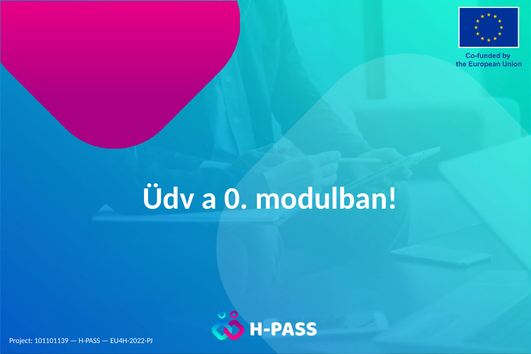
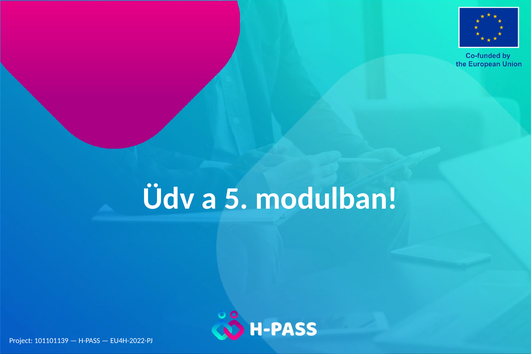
0: 0 -> 5 (236, 198)
